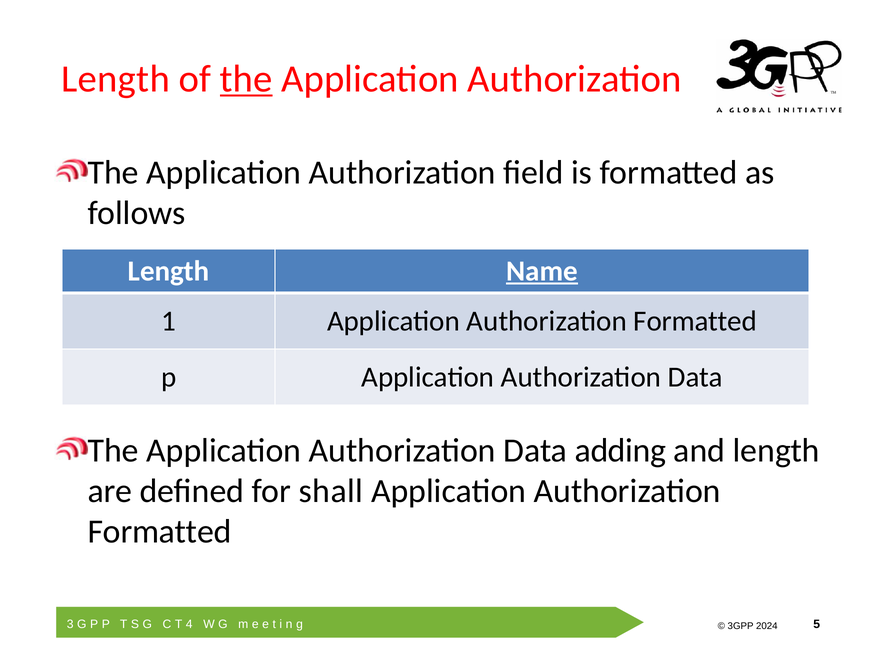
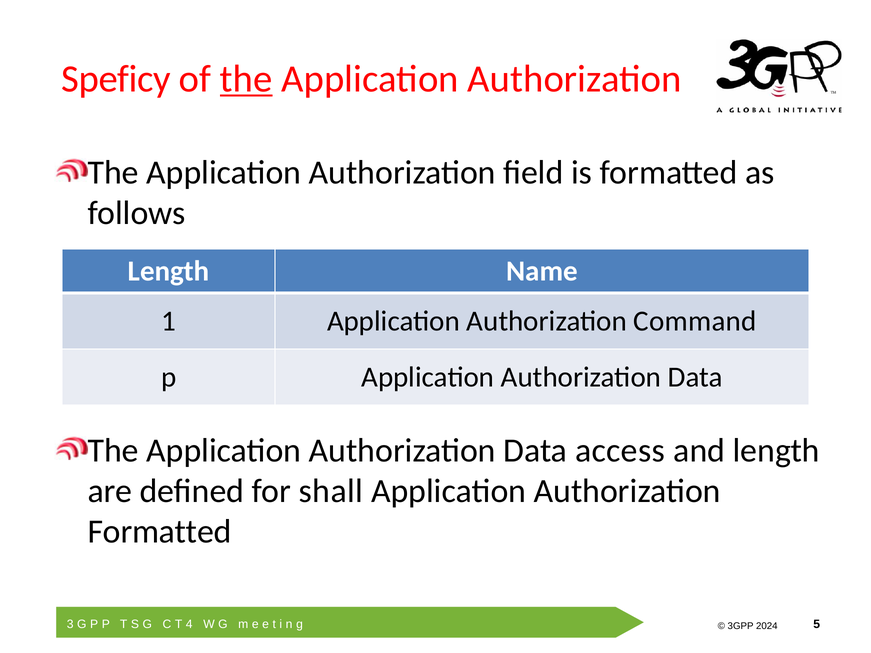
Length: Length -> Speficy (116, 79)
Name underline: present -> none (542, 271)
Formatted: Formatted -> Command (695, 321)
adding: adding -> access (620, 451)
